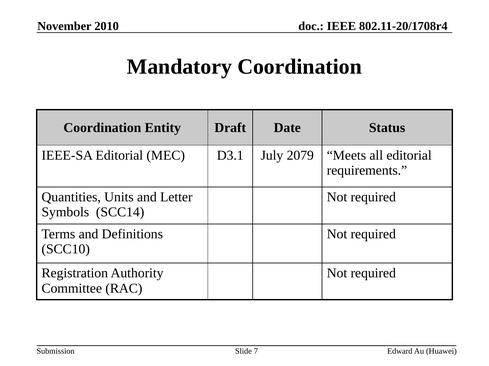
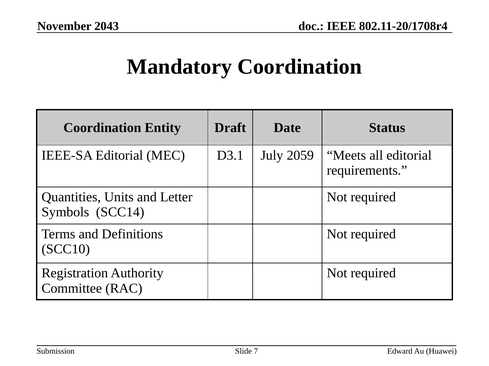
2010: 2010 -> 2043 (107, 26)
2079: 2079 -> 2059 (300, 156)
